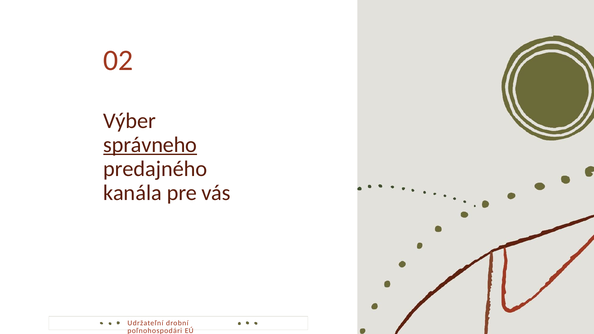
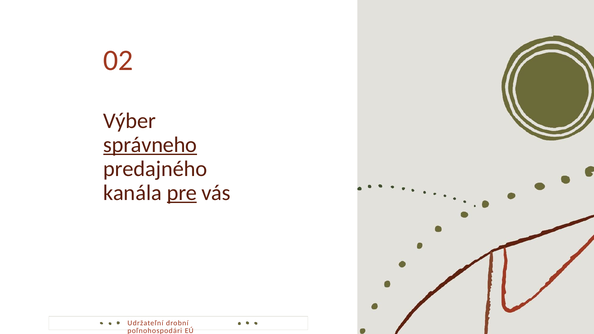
pre underline: none -> present (182, 193)
